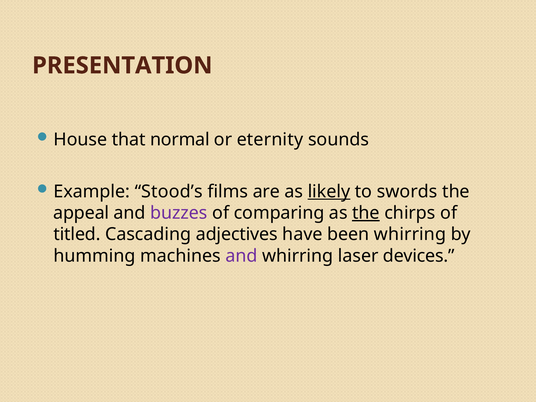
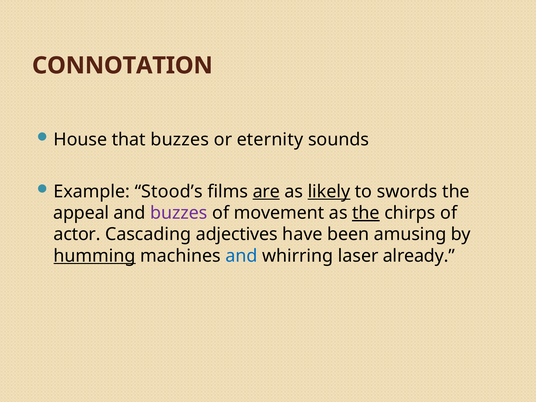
PRESENTATION: PRESENTATION -> CONNOTATION (122, 66)
that normal: normal -> buzzes (180, 140)
are underline: none -> present (266, 192)
comparing: comparing -> movement (279, 213)
titled: titled -> actor (77, 234)
been whirring: whirring -> amusing (410, 234)
humming underline: none -> present (95, 256)
and colour: purple -> blue (241, 256)
devices: devices -> already (419, 256)
